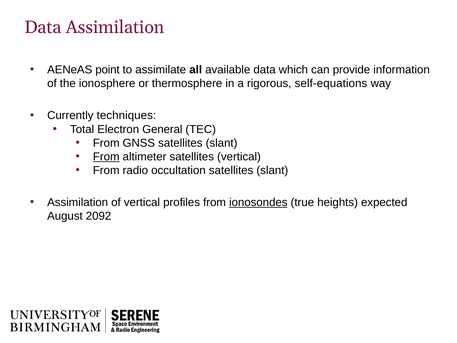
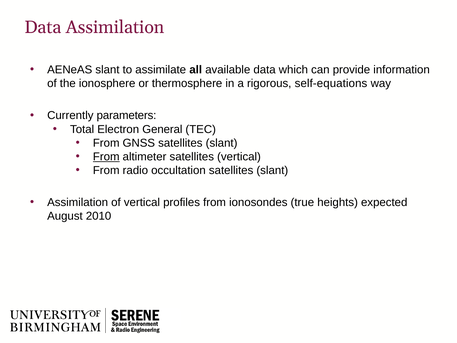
AENeAS point: point -> slant (107, 70)
techniques: techniques -> parameters (127, 115)
ionosondes underline: present -> none (258, 202)
2092: 2092 -> 2010 (99, 216)
